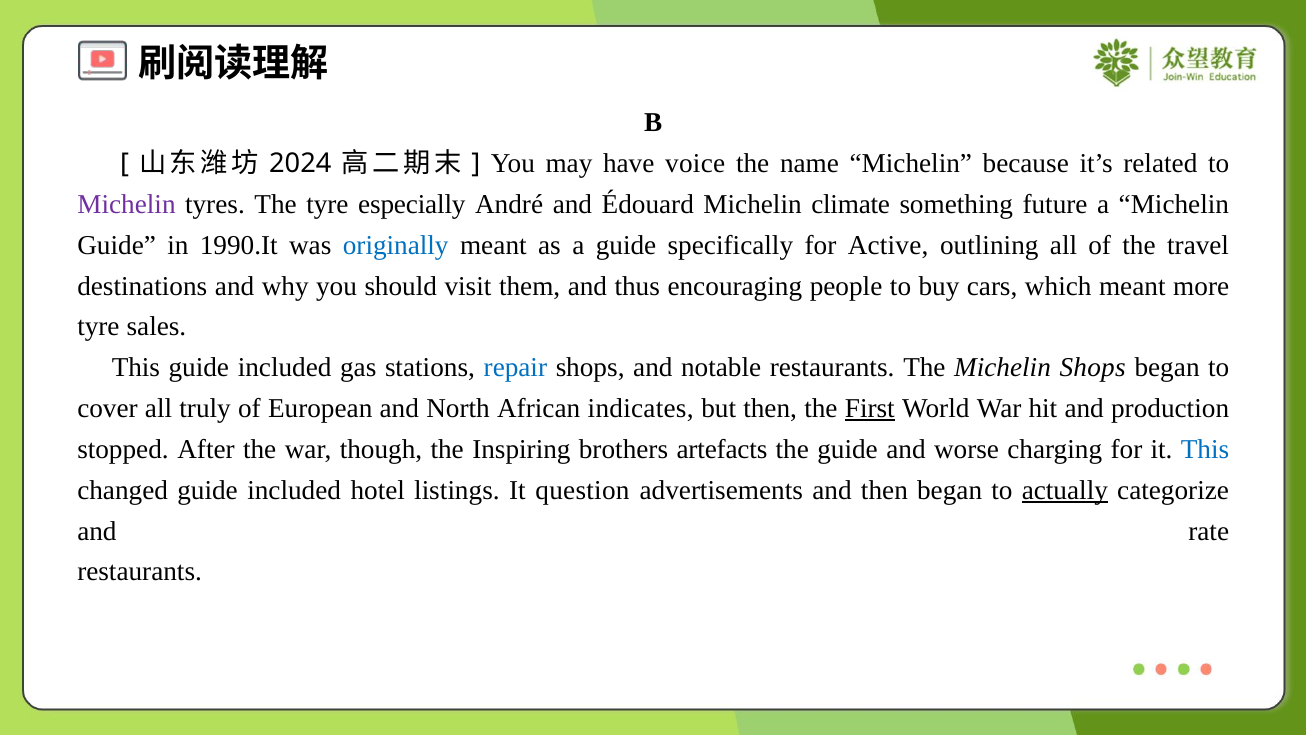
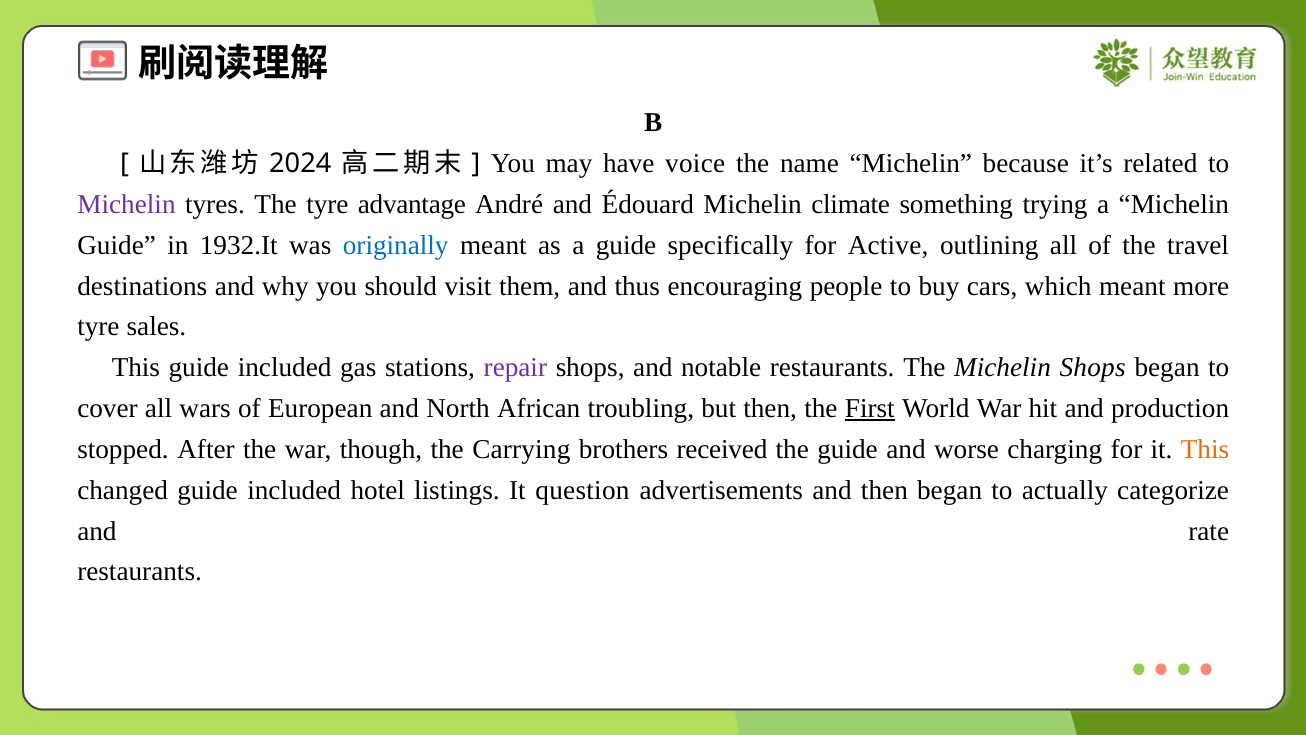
especially: especially -> advantage (412, 204)
future: future -> trying (1055, 204)
1990.It: 1990.It -> 1932.It (239, 245)
repair colour: blue -> purple (515, 368)
truly: truly -> wars (205, 408)
indicates: indicates -> troubling (641, 408)
Inspiring: Inspiring -> Carrying (521, 449)
artefacts: artefacts -> received (722, 449)
This colour: blue -> orange (1205, 449)
actually underline: present -> none (1065, 490)
